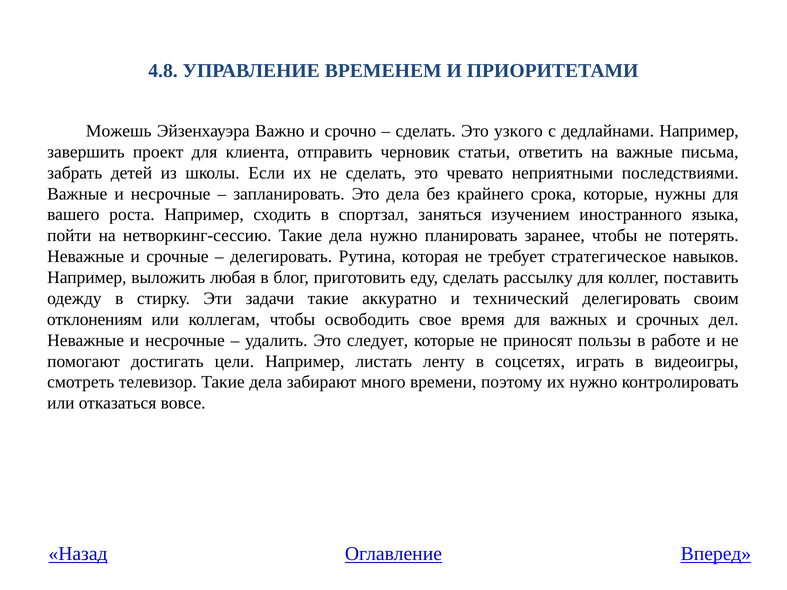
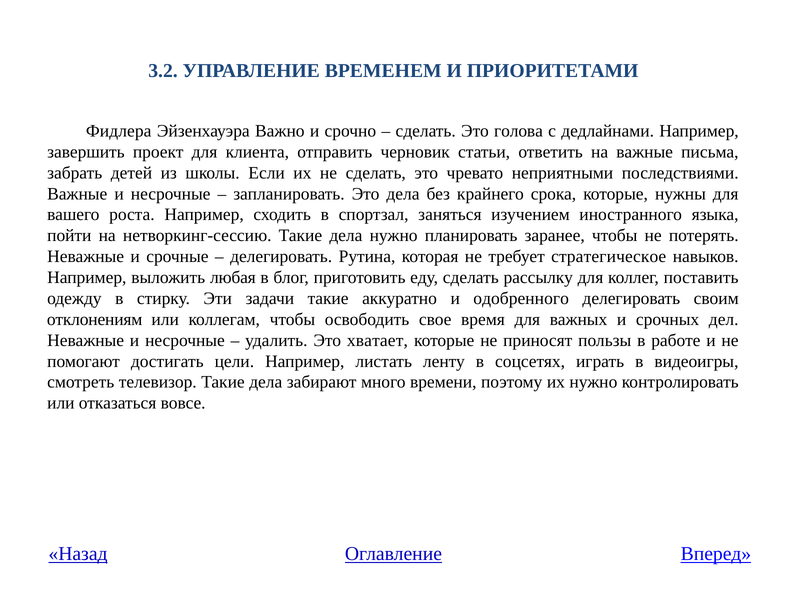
4.8: 4.8 -> 3.2 (163, 71)
Можешь: Можешь -> Фидлера (119, 131)
узкого: узкого -> голова (518, 131)
технический: технический -> одобренного (521, 299)
следует: следует -> хватает (377, 340)
